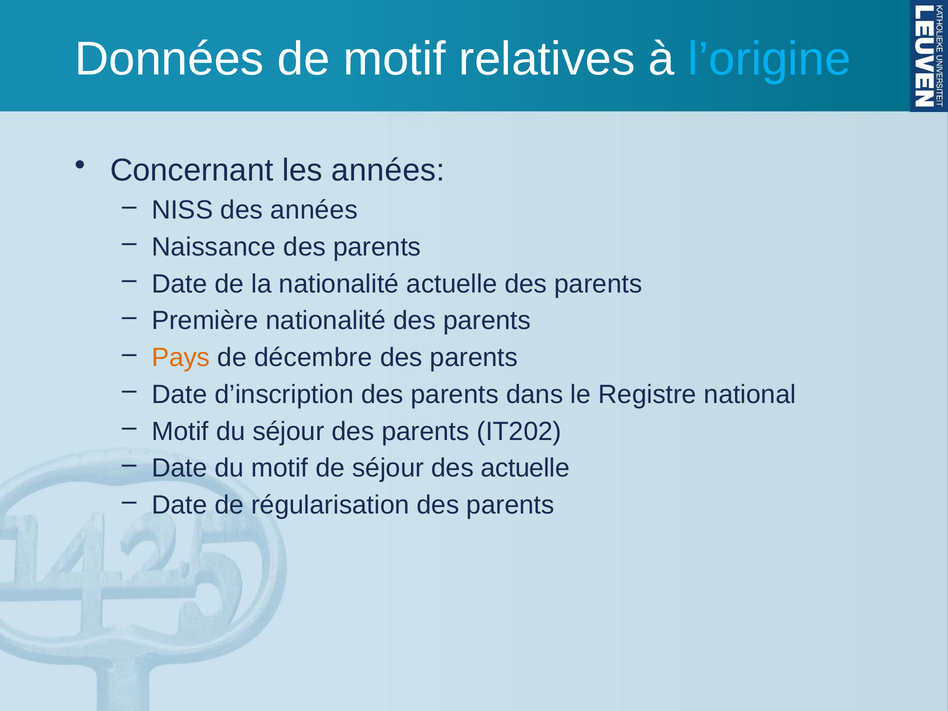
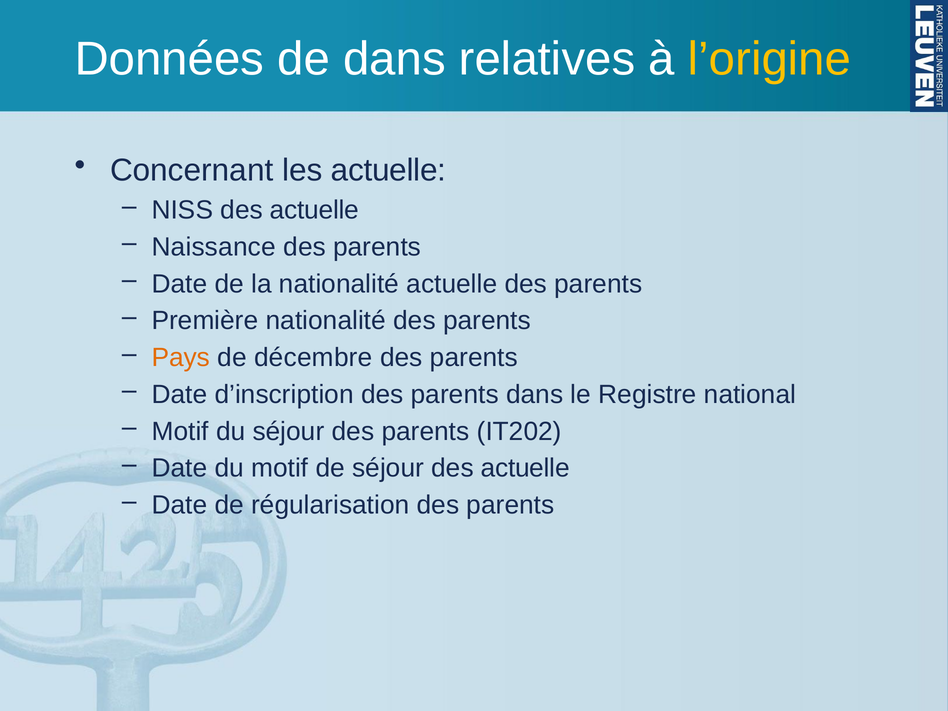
de motif: motif -> dans (394, 59)
l’origine colour: light blue -> yellow (769, 59)
les années: années -> actuelle (389, 170)
NISS des années: années -> actuelle (314, 210)
